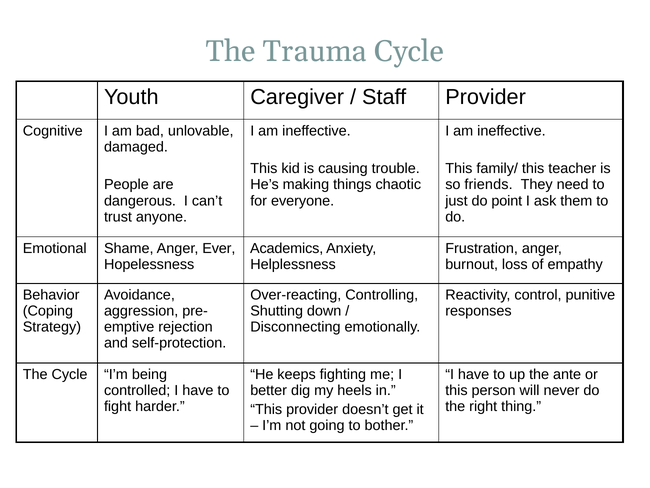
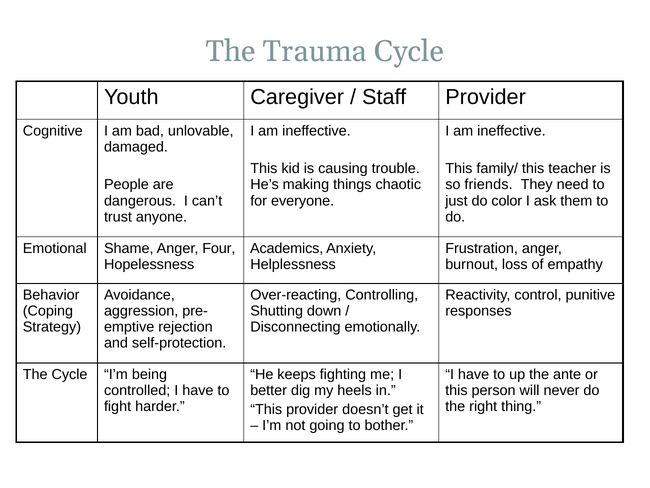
point: point -> color (507, 201)
Ever: Ever -> Four (219, 248)
